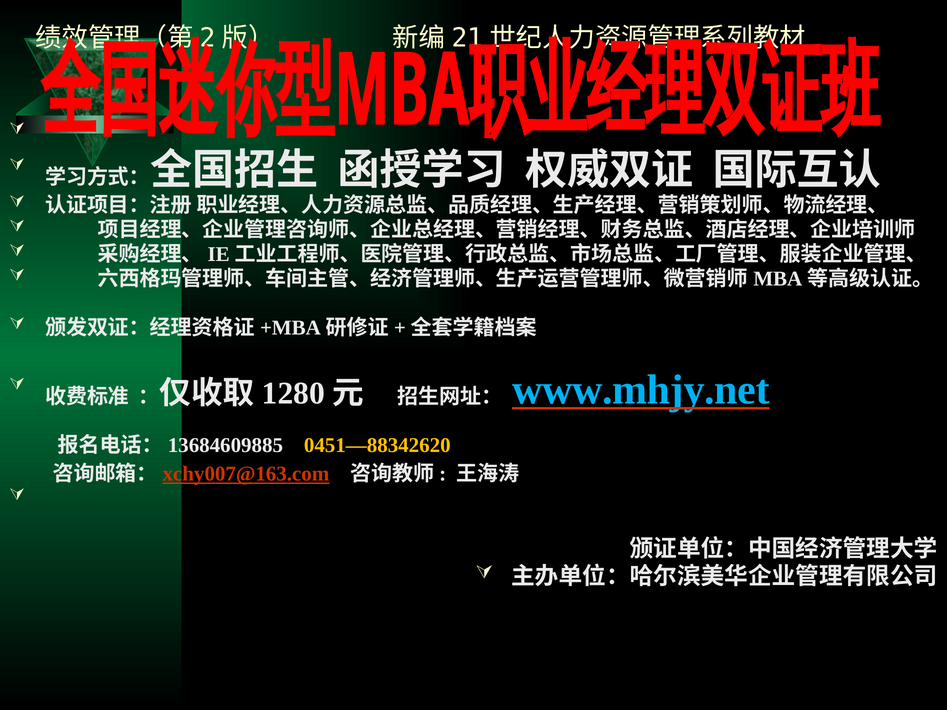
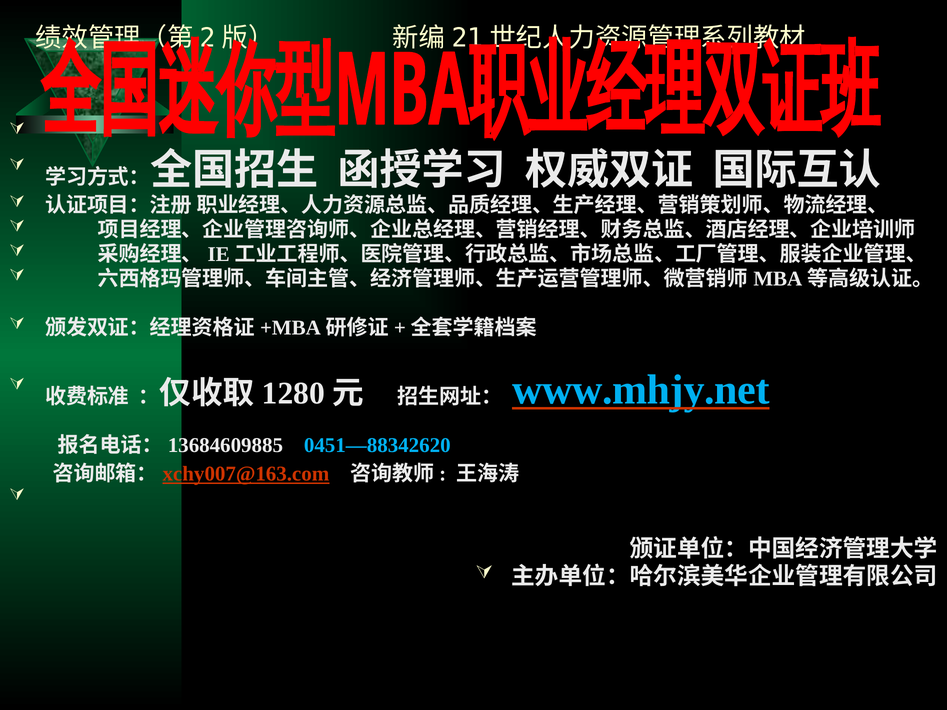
0451—88342620 colour: yellow -> light blue (377, 446)
